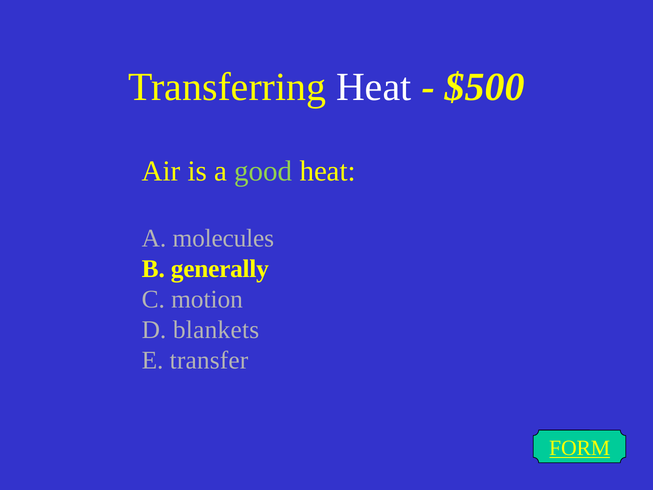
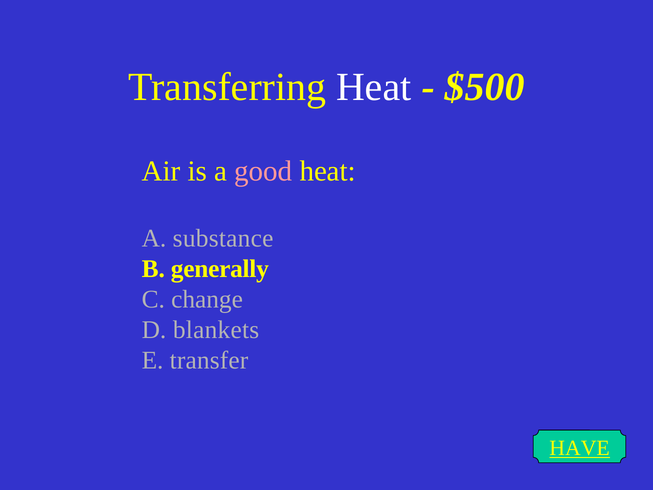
good colour: light green -> pink (263, 171)
molecules: molecules -> substance (223, 238)
motion: motion -> change (207, 299)
FORM: FORM -> HAVE (580, 448)
